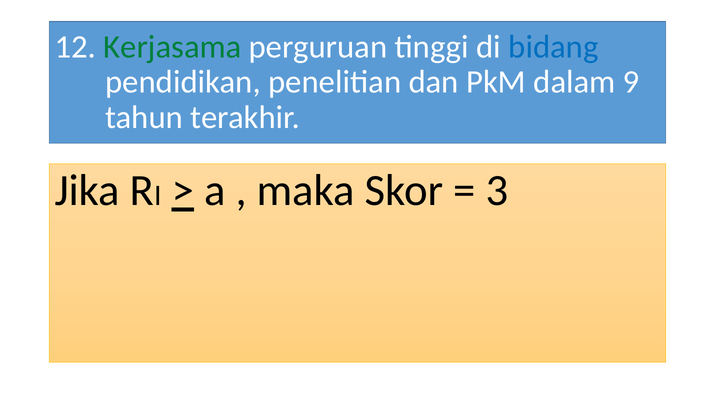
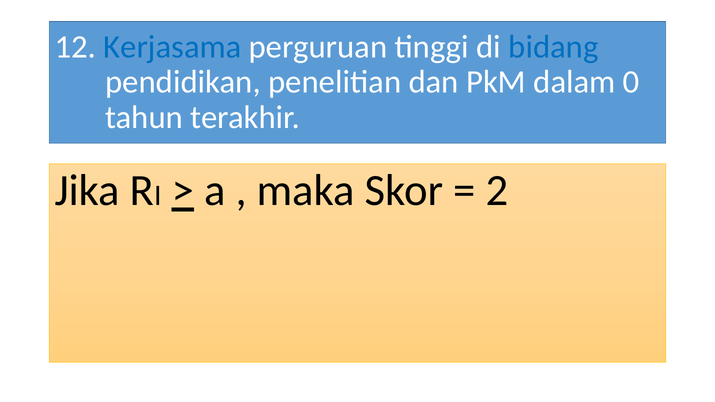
Kerjasama colour: green -> blue (172, 47)
9: 9 -> 0 (631, 82)
3: 3 -> 2 (497, 190)
